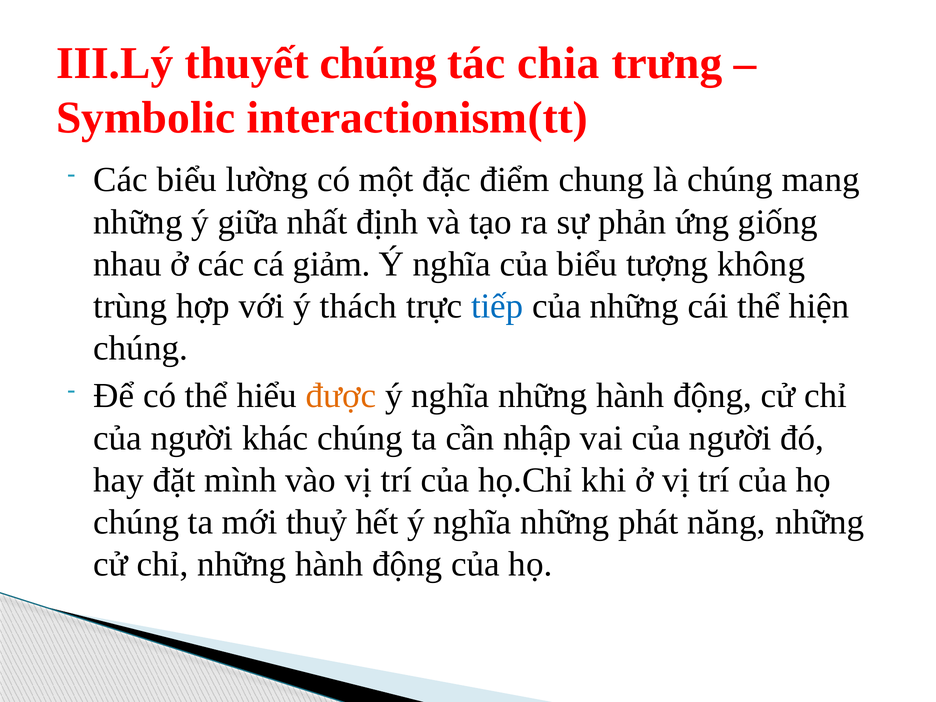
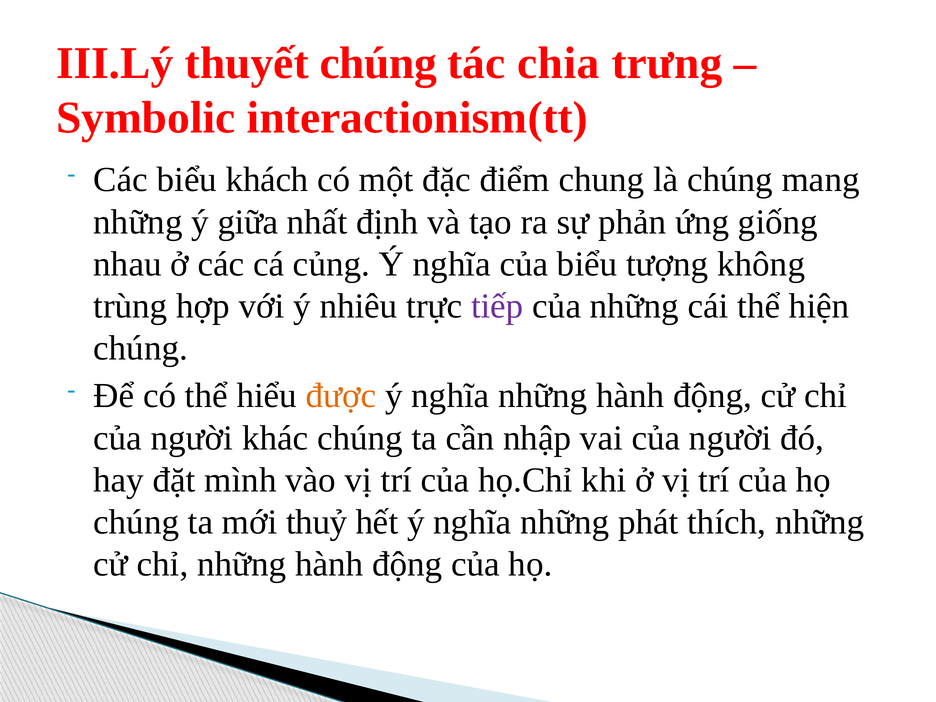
lường: lường -> khách (267, 180)
giảm: giảm -> củng (332, 264)
thách: thách -> nhiêu (359, 306)
tiếp colour: blue -> purple (497, 306)
năng: năng -> thích (727, 522)
